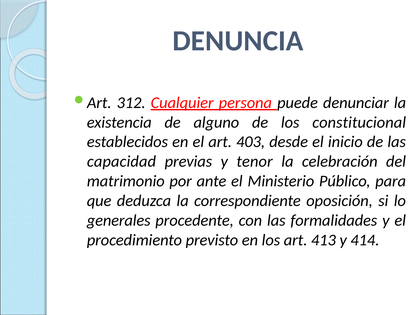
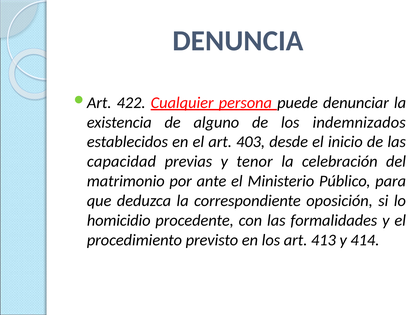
312: 312 -> 422 (131, 103)
constitucional: constitucional -> indemnizados (359, 122)
generales: generales -> homicidio (119, 220)
